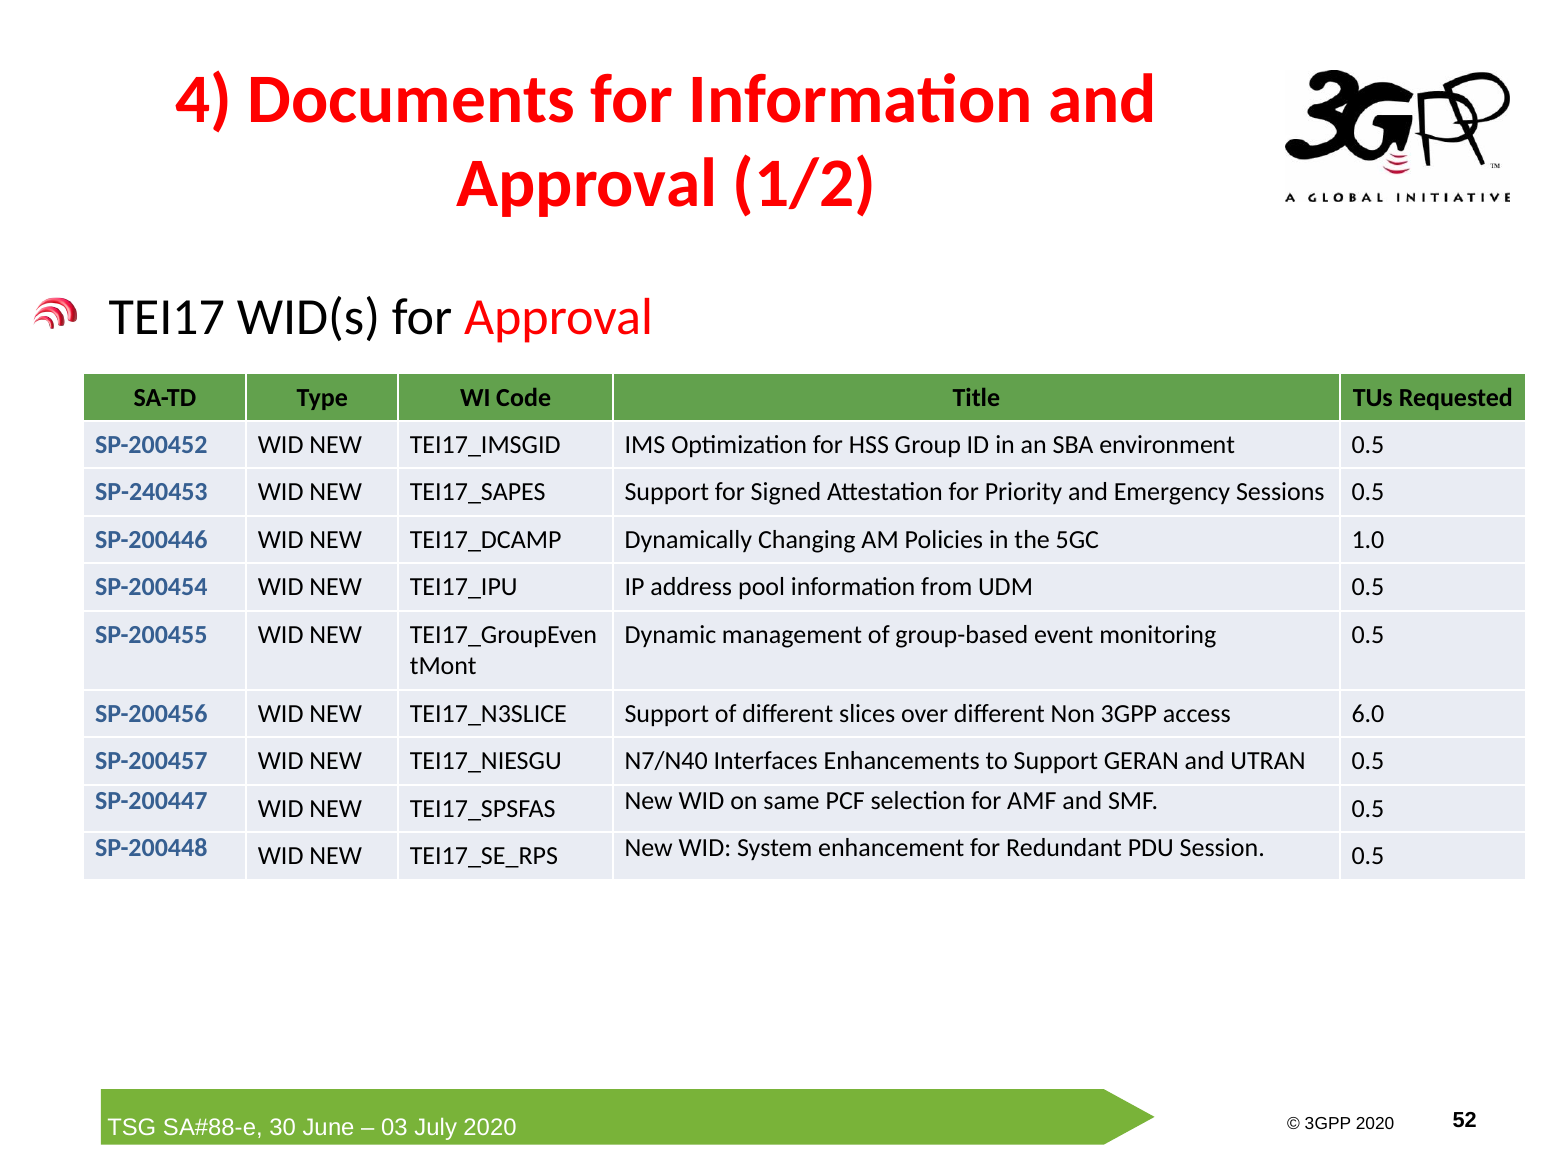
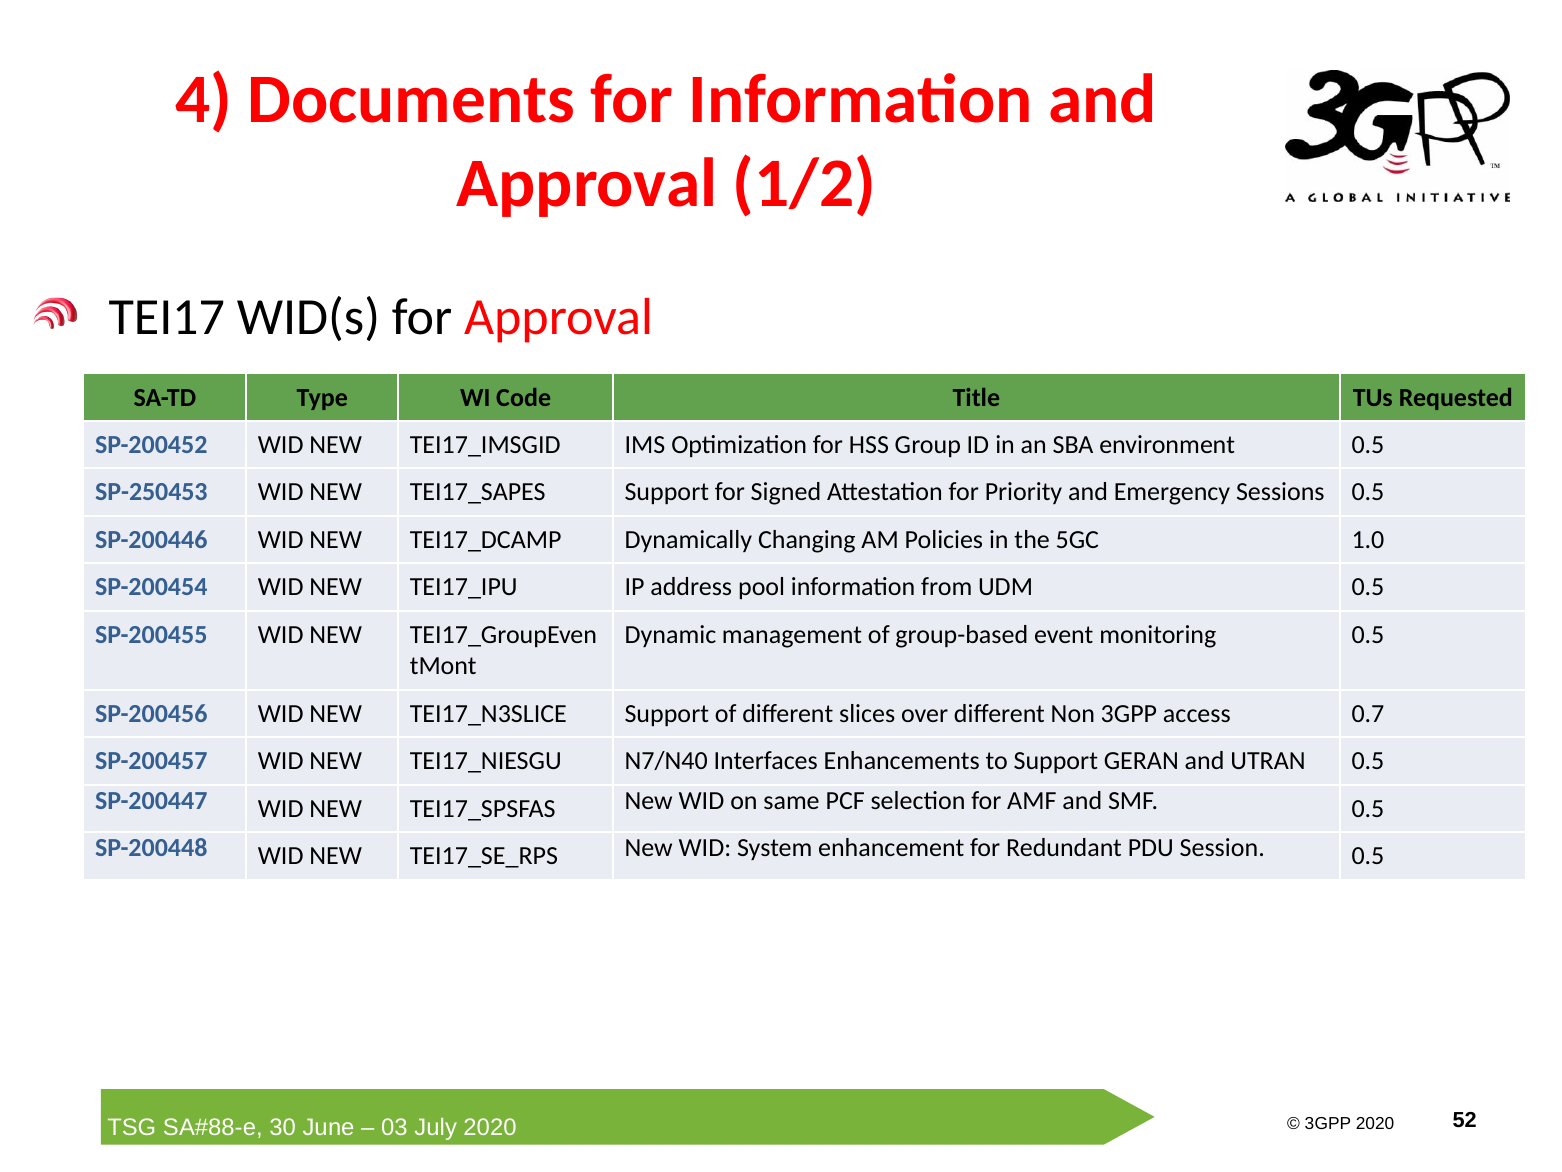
SP-240453: SP-240453 -> SP-250453 (151, 492)
6.0: 6.0 -> 0.7 (1368, 714)
